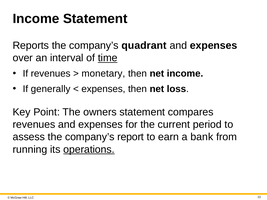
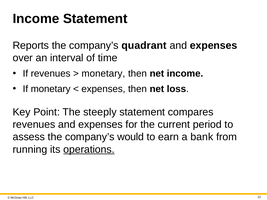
time underline: present -> none (108, 58)
If generally: generally -> monetary (51, 89)
owners: owners -> steeply (100, 112)
report: report -> would (131, 137)
